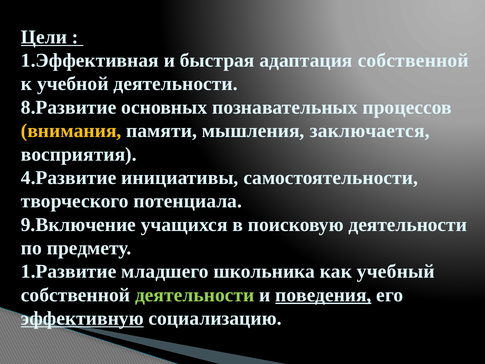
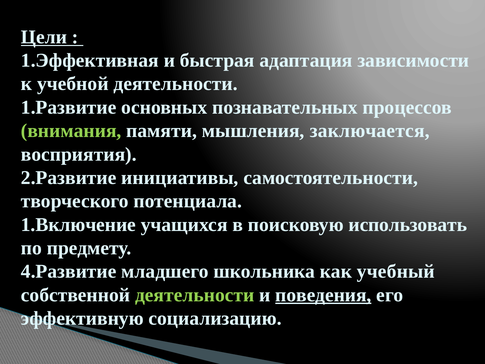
адаптация собственной: собственной -> зависимости (413, 60)
8.Развитие: 8.Развитие -> 1.Развитие (69, 107)
внимания colour: yellow -> light green (71, 131)
4.Развитие: 4.Развитие -> 2.Развитие (69, 178)
9.Включение: 9.Включение -> 1.Включение (78, 224)
поисковую деятельности: деятельности -> использовать (408, 224)
1.Развитие: 1.Развитие -> 4.Развитие (69, 271)
эффективную underline: present -> none (82, 318)
